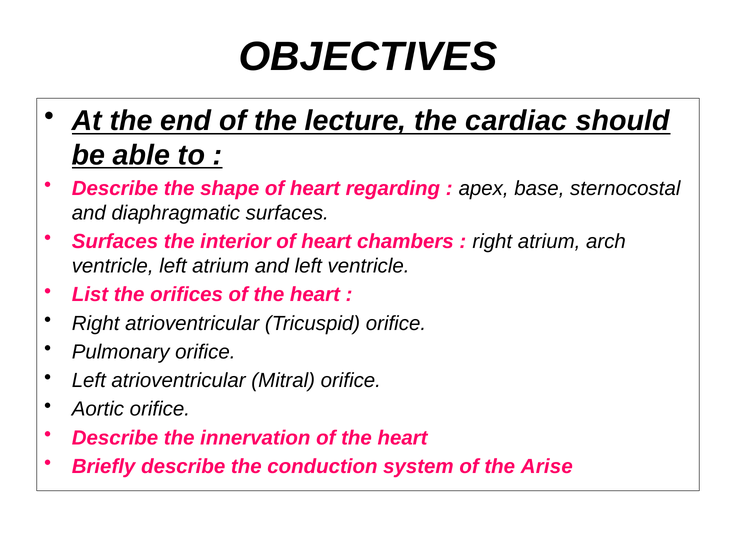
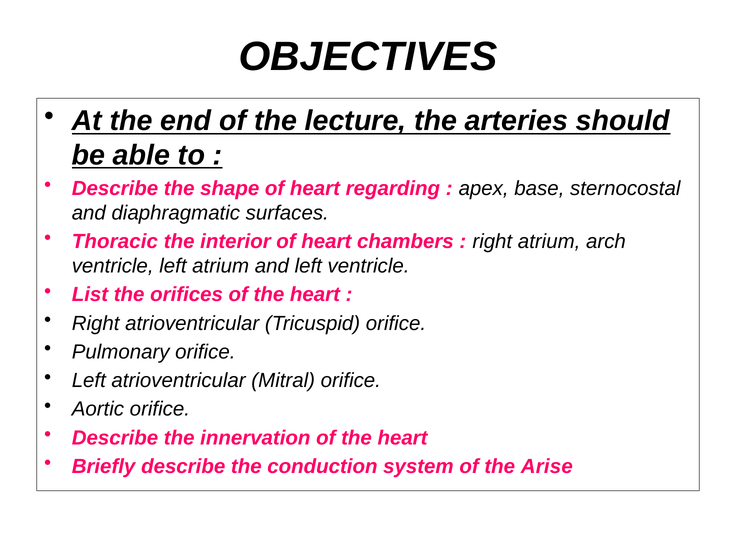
cardiac: cardiac -> arteries (517, 121)
Surfaces: Surfaces -> Thoracic (115, 242)
